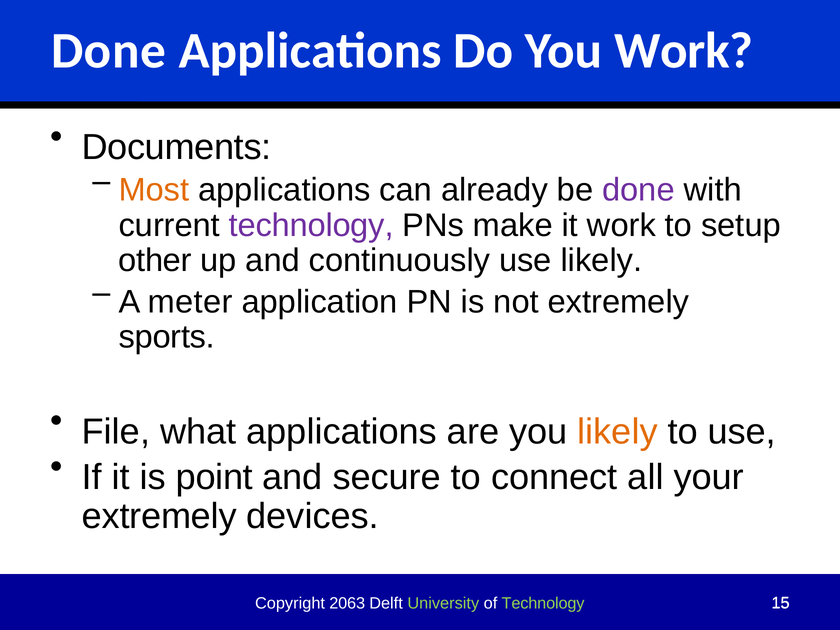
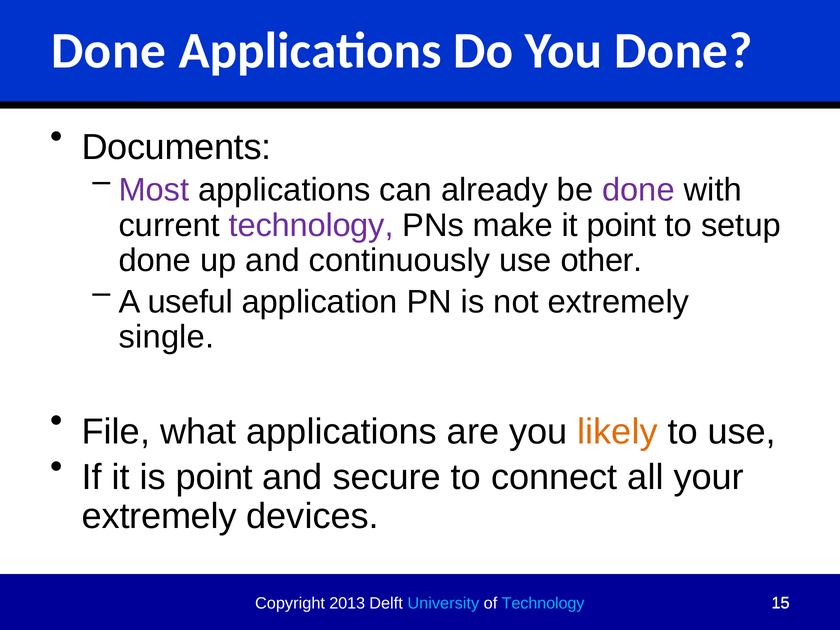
You Work: Work -> Done (683, 51)
Most colour: orange -> purple (154, 190)
it work: work -> point (622, 225)
other: other -> done (155, 261)
use likely: likely -> other (602, 261)
meter: meter -> useful (190, 302)
sports: sports -> single (167, 337)
2063: 2063 -> 2013 (347, 603)
University colour: light green -> light blue (443, 603)
Technology colour: light green -> light blue (543, 603)
